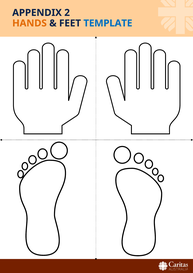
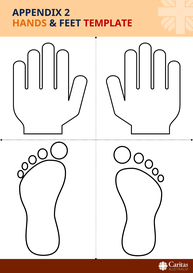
TEMPLATE colour: blue -> red (108, 23)
